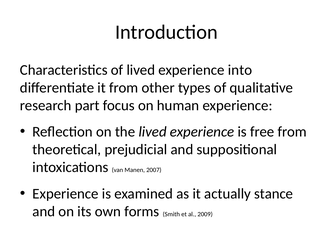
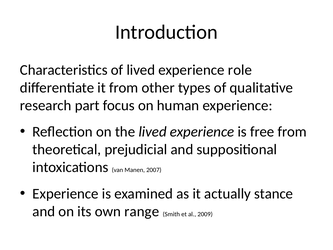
into: into -> role (240, 70)
forms: forms -> range (142, 211)
